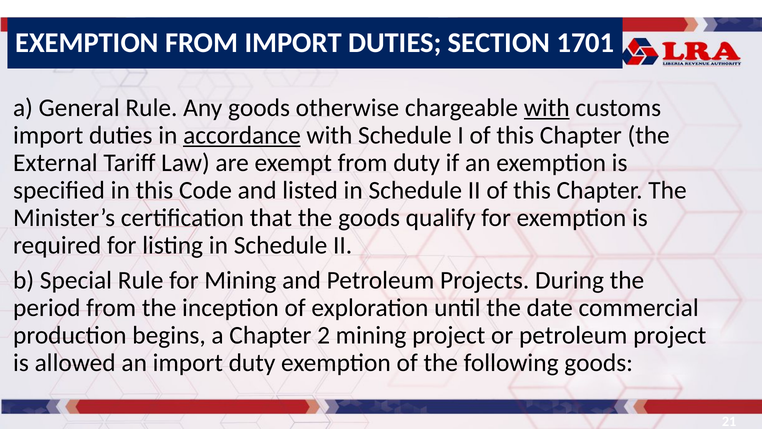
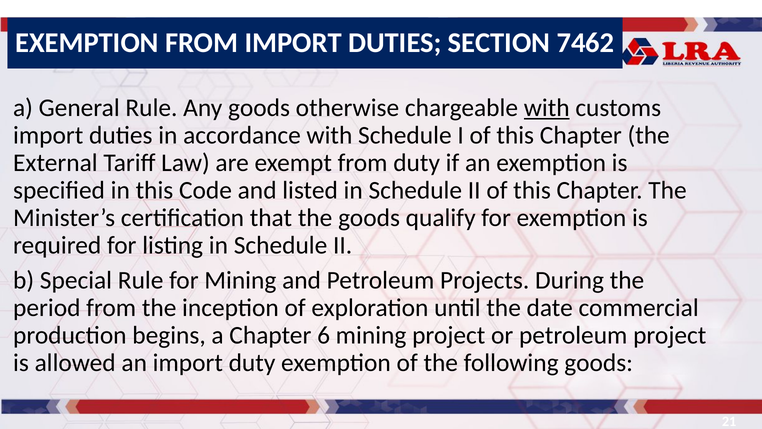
1701: 1701 -> 7462 (585, 43)
accordance underline: present -> none (242, 135)
2: 2 -> 6 (324, 335)
